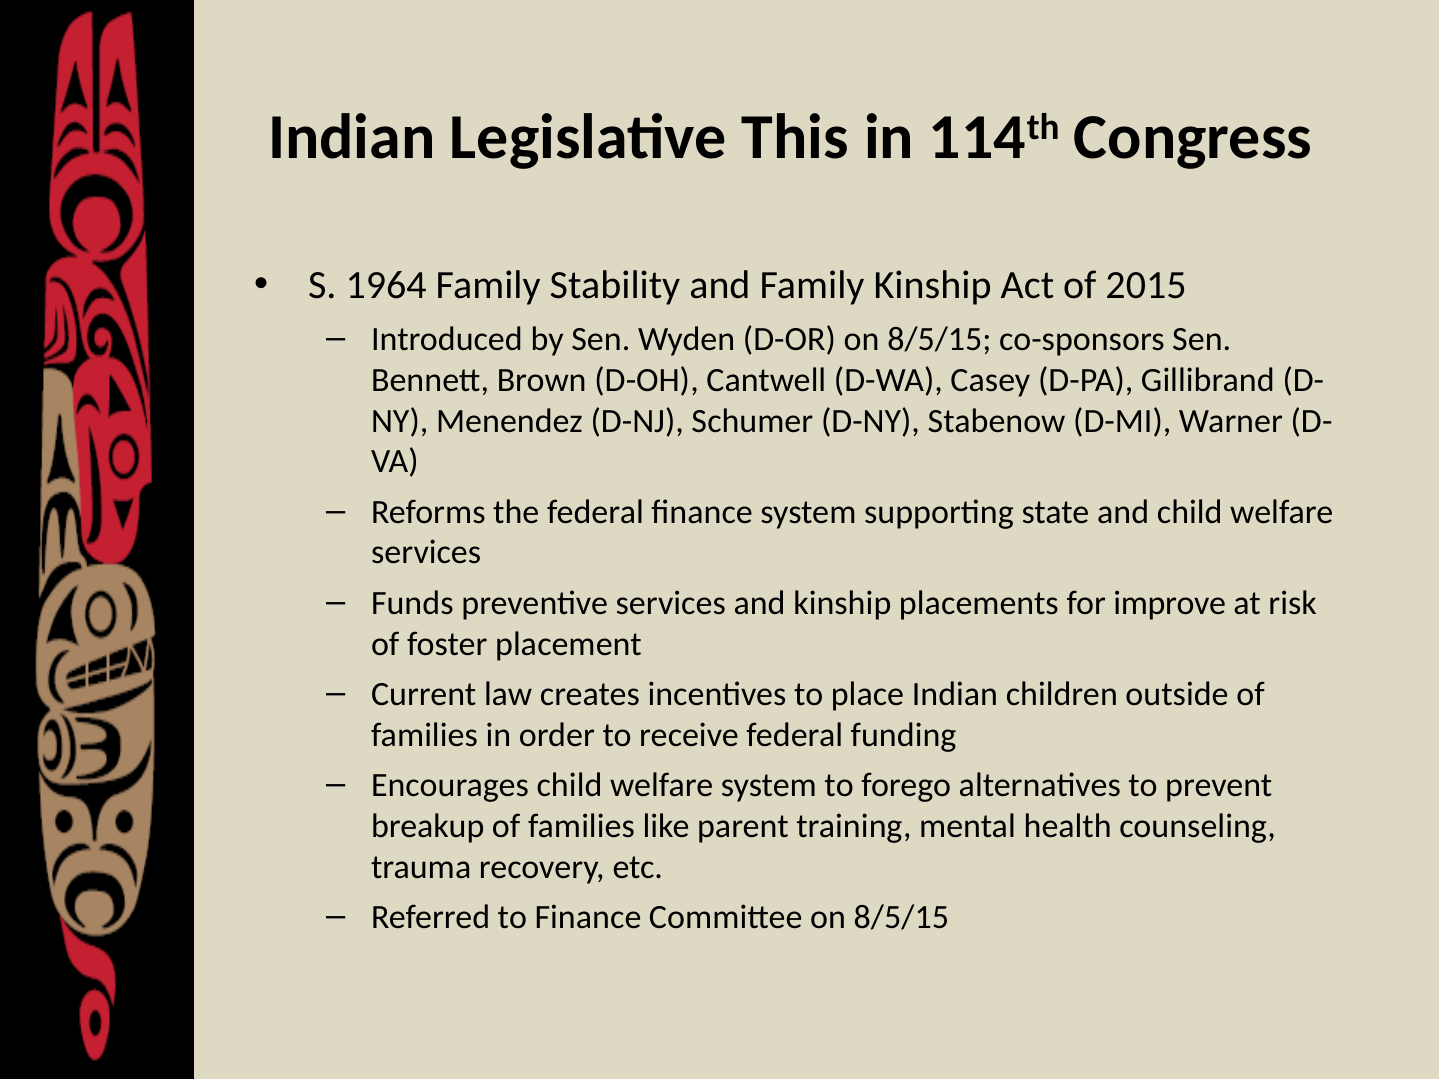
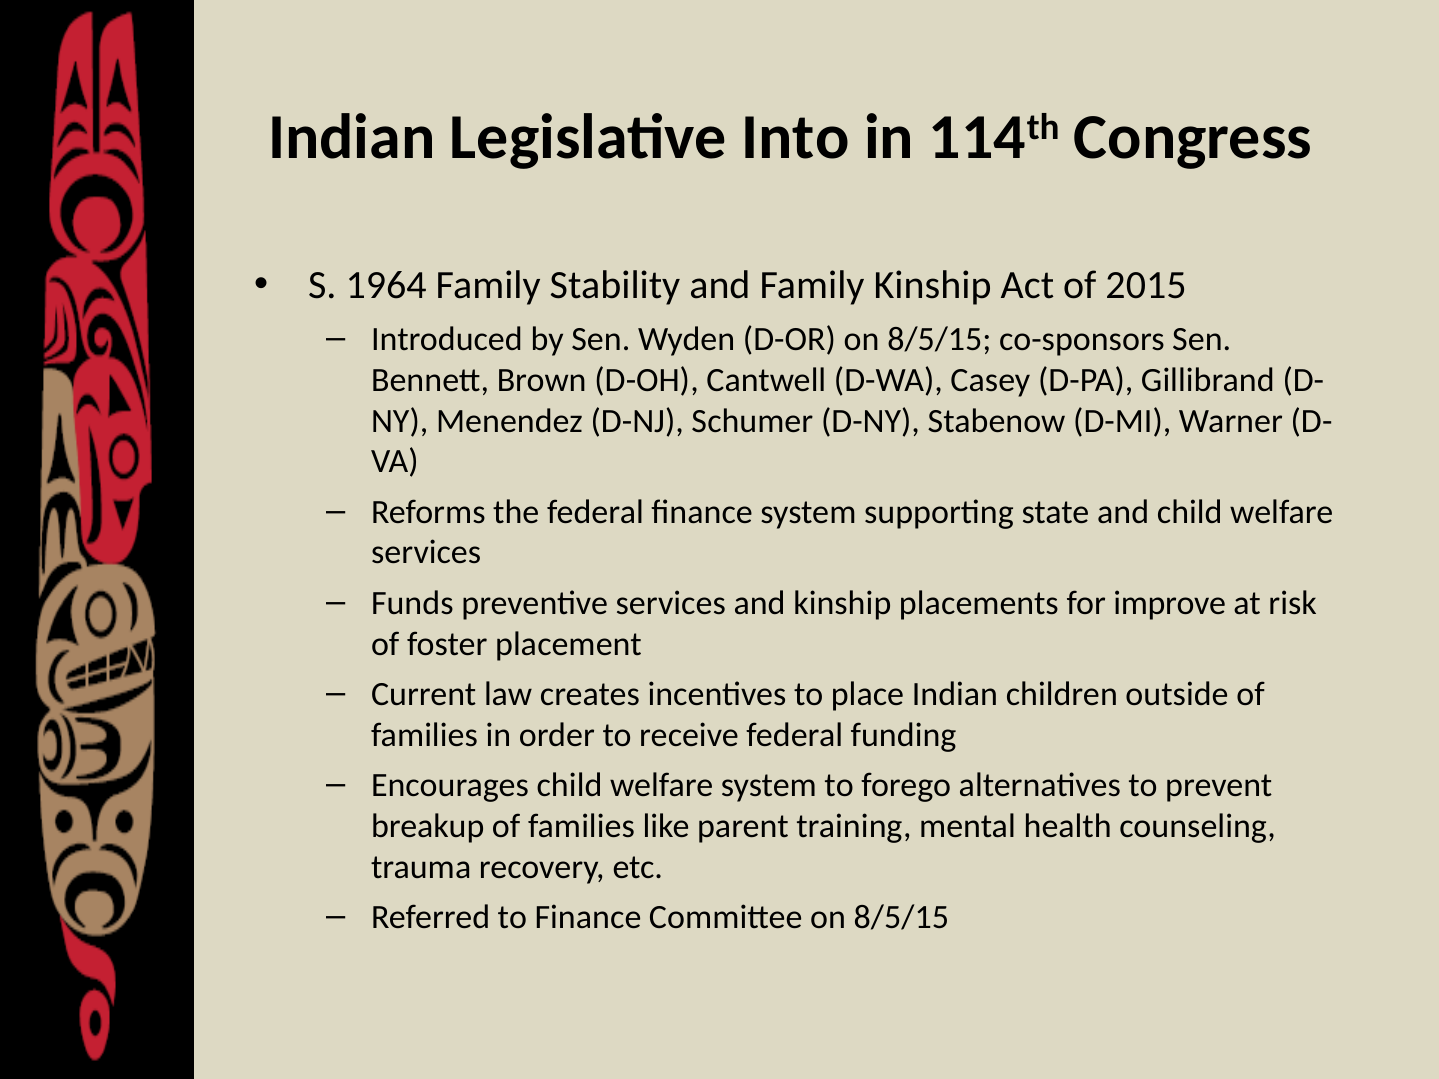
This: This -> Into (795, 138)
